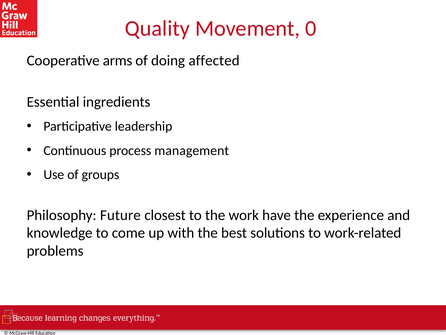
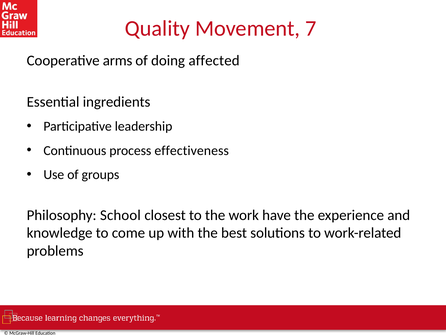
0: 0 -> 7 (311, 28)
management: management -> effectiveness (192, 150)
Future: Future -> School (120, 215)
